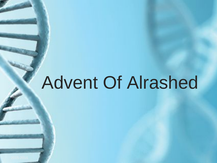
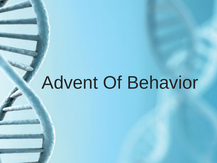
Alrashed: Alrashed -> Behavior (163, 83)
